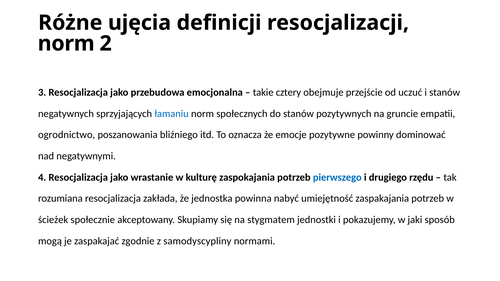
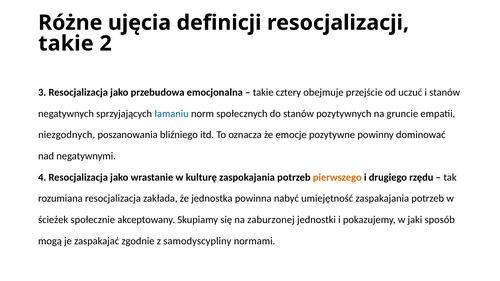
norm: norm -> takie (66, 44)
ogrodnictwo: ogrodnictwo -> niezgodnych (67, 135)
pierwszego colour: blue -> orange (337, 177)
stygmatem: stygmatem -> zaburzonej (271, 220)
